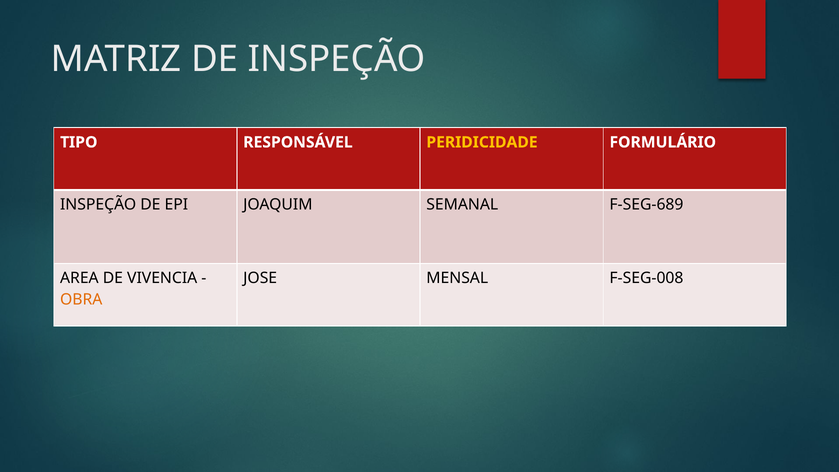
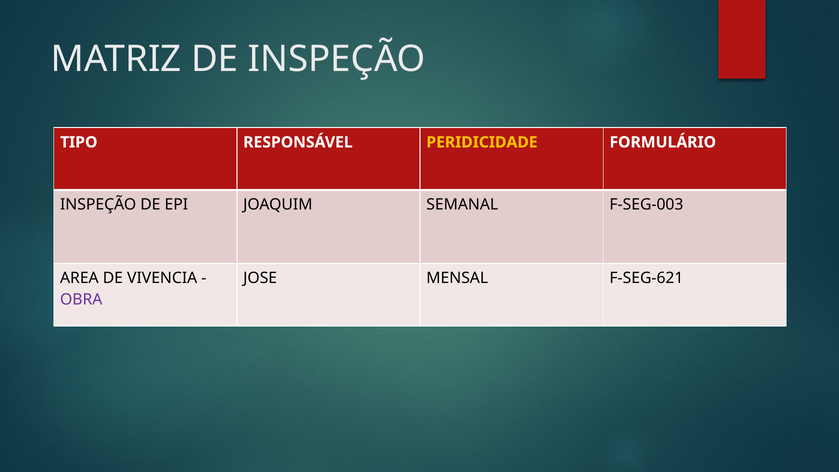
F-SEG-689: F-SEG-689 -> F-SEG-003 (646, 205)
F-SEG-008: F-SEG-008 -> F-SEG-621 (646, 278)
OBRA colour: orange -> purple (81, 300)
